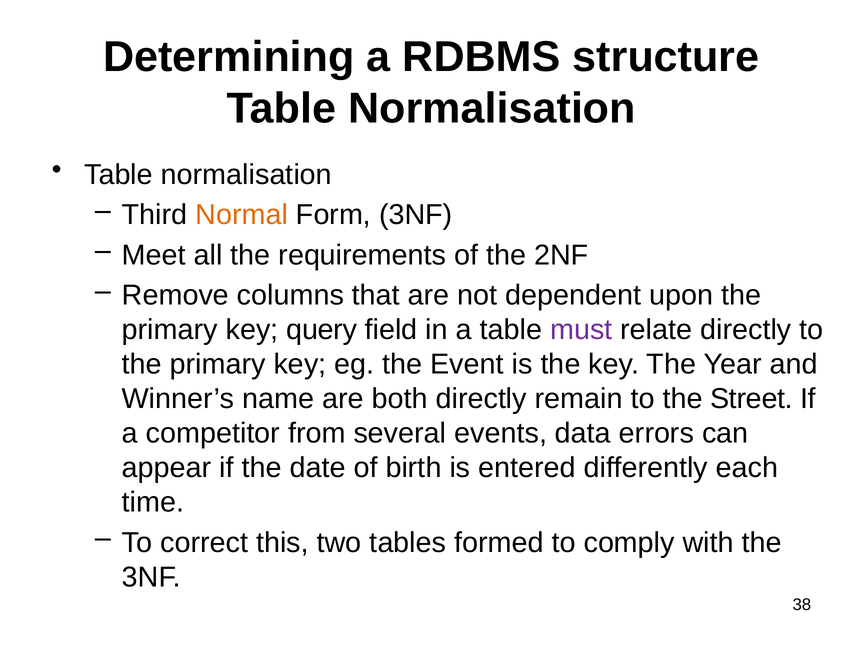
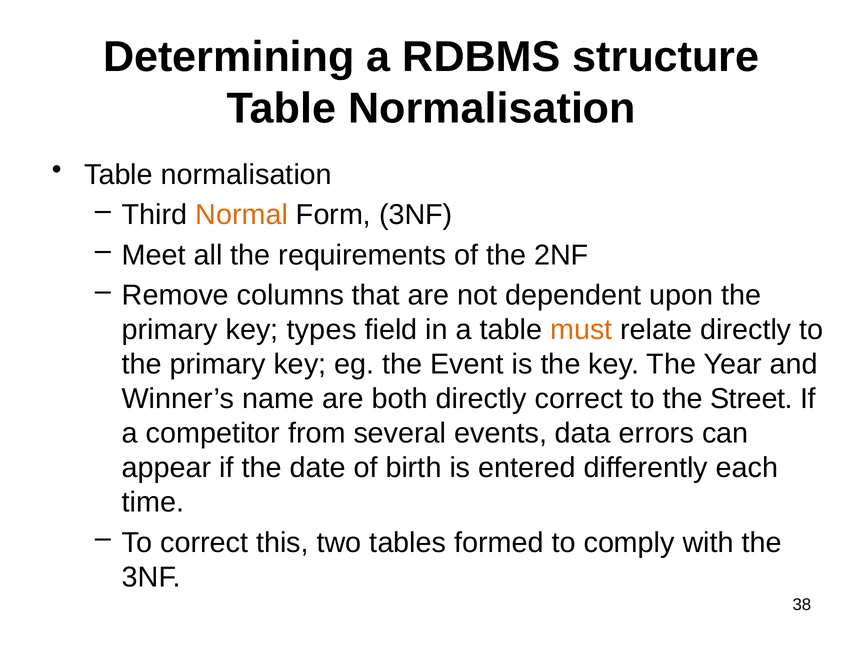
query: query -> types (321, 330)
must colour: purple -> orange (581, 330)
directly remain: remain -> correct (579, 399)
